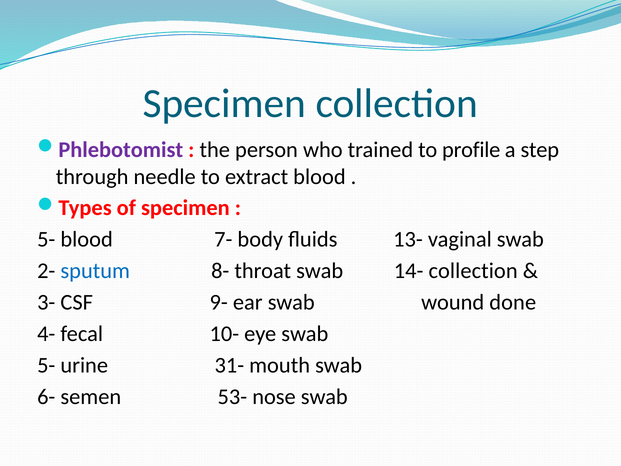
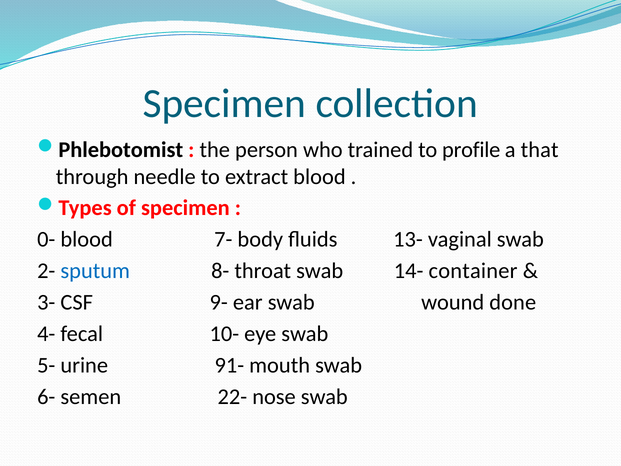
Phlebotomist colour: purple -> black (121, 150)
step: step -> that (540, 150)
5-: 5- -> 0- (46, 239)
14- collection: collection -> container (473, 271)
31-: 31- -> 91- (229, 365)
53-: 53- -> 22- (232, 397)
